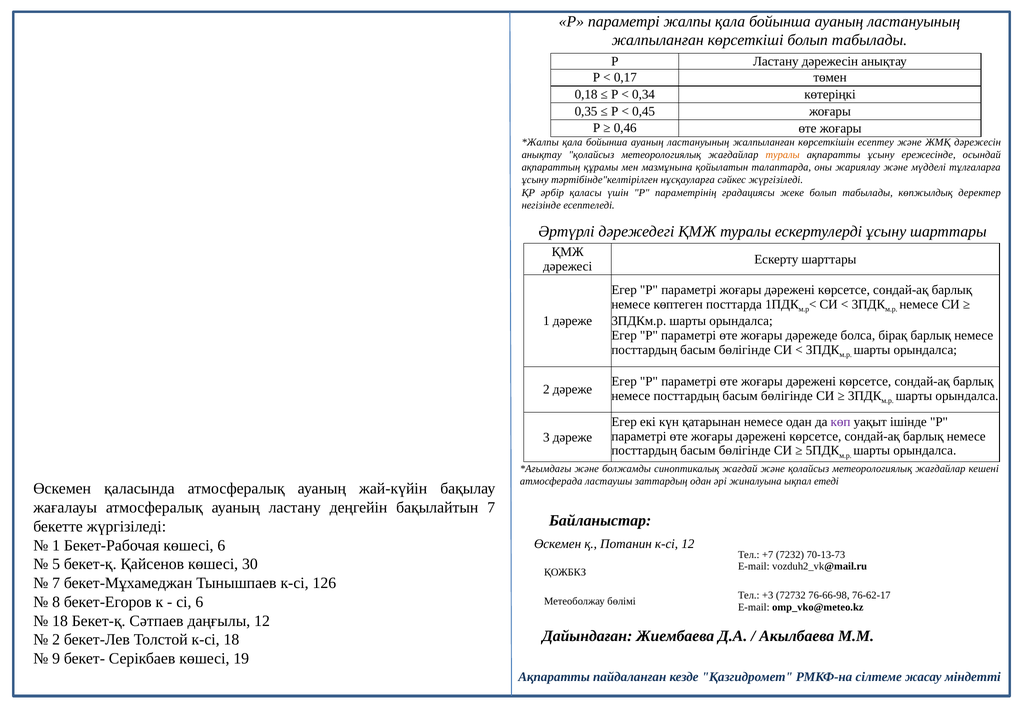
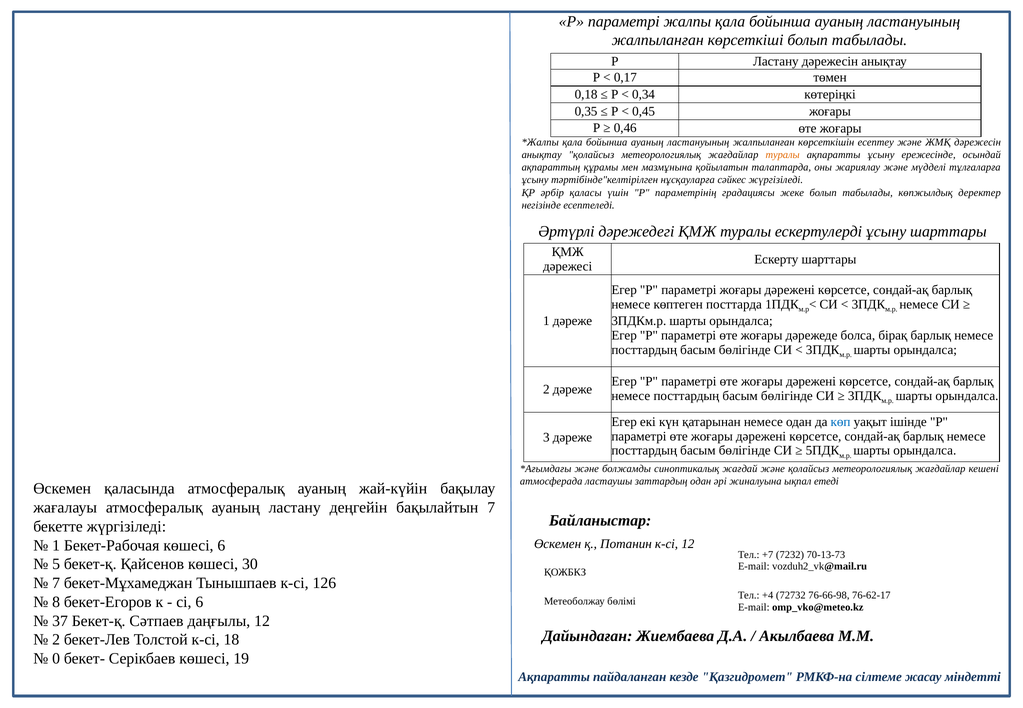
көп colour: purple -> blue (841, 422)
+3: +3 -> +4 (768, 596)
18: 18 -> 37 (60, 621)
9: 9 -> 0 (56, 659)
